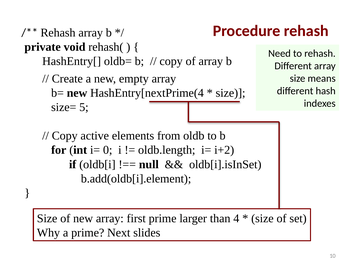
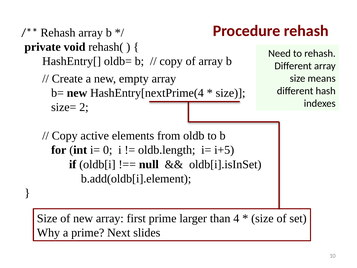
5: 5 -> 2 (84, 107)
i+2: i+2 -> i+5 (224, 150)
